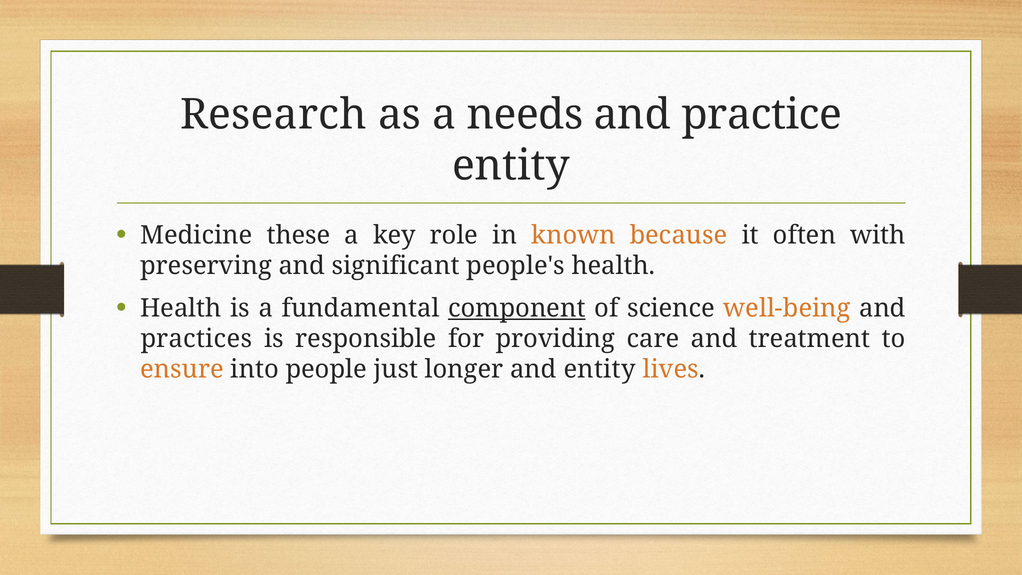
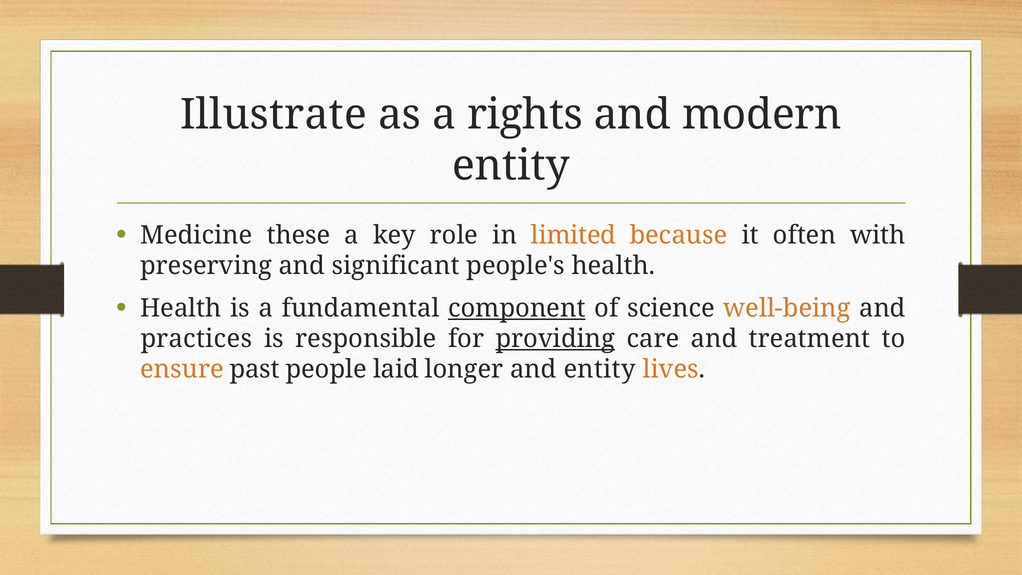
Research: Research -> Illustrate (273, 115)
needs: needs -> rights (525, 115)
practice: practice -> modern (762, 115)
known: known -> limited (574, 235)
providing underline: none -> present (555, 339)
into: into -> past (255, 369)
just: just -> laid (396, 369)
